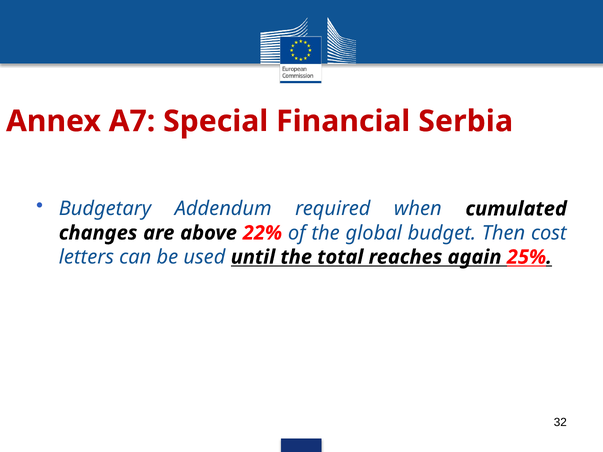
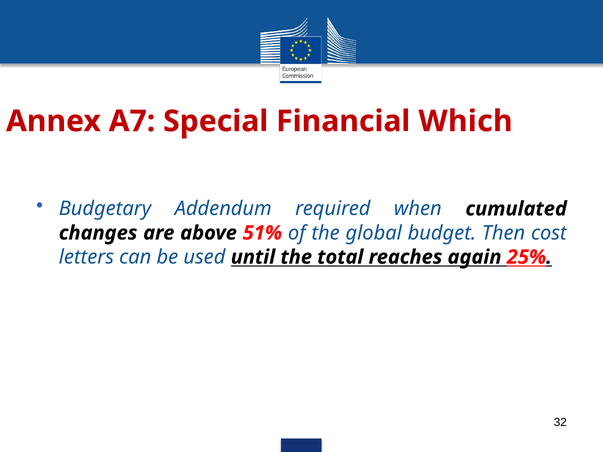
Serbia: Serbia -> Which (466, 121)
22%: 22% -> 51% (262, 233)
